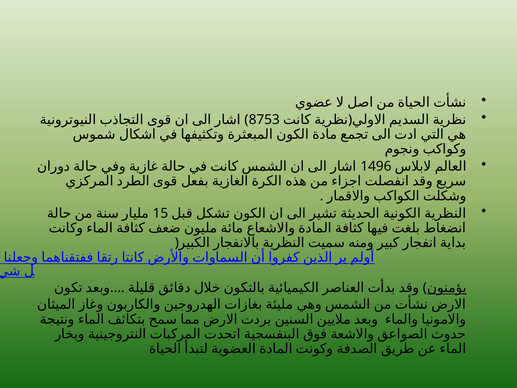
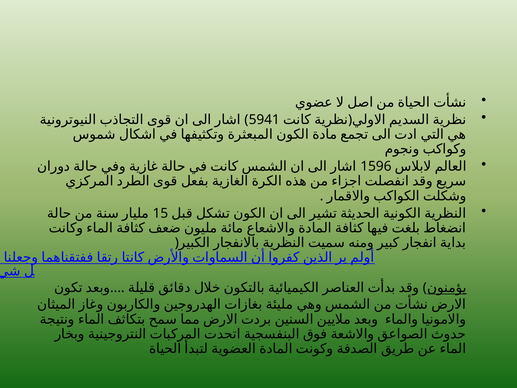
8753: 8753 -> 5941 (264, 119)
1496: 1496 -> 1596 (376, 166)
